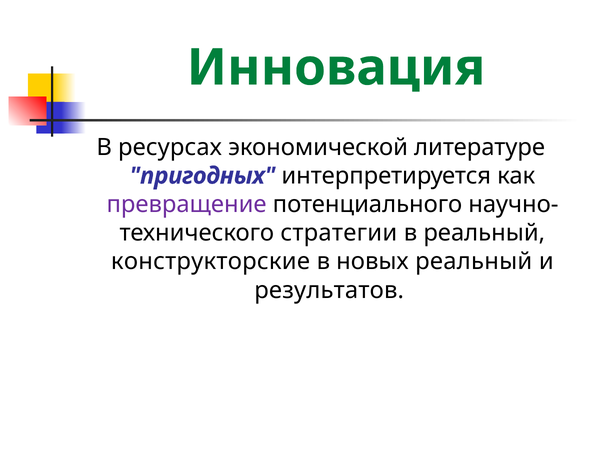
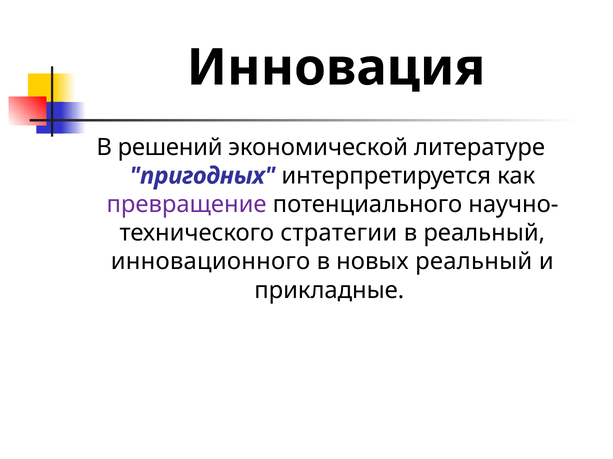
Инновация colour: green -> black (336, 68)
ресурсах: ресурсах -> решений (170, 148)
конструкторские: конструкторские -> инновационного (211, 262)
результатов: результатов -> прикладные (329, 291)
